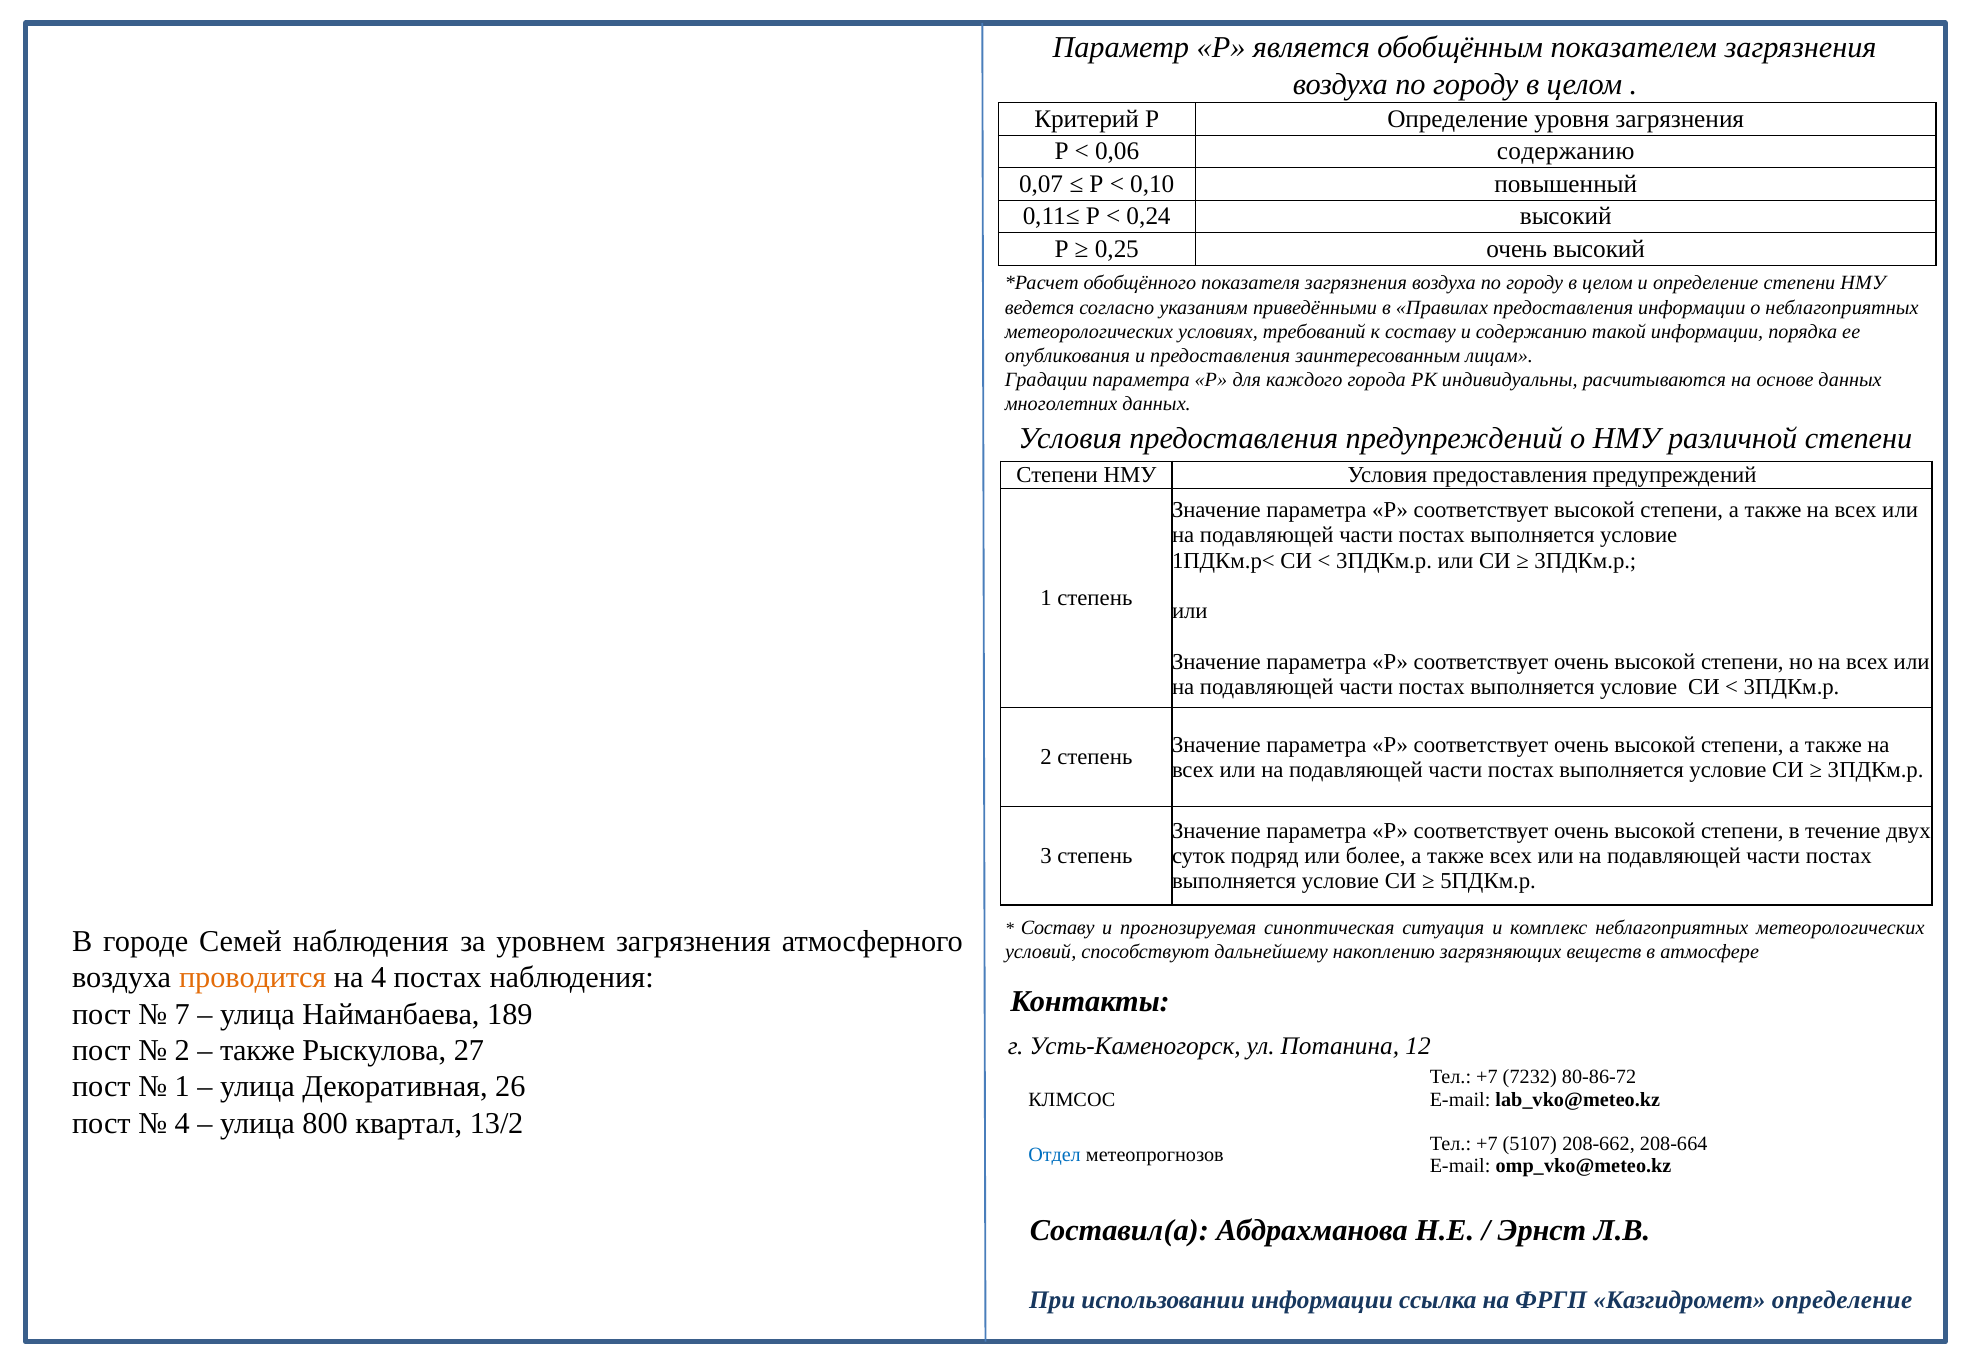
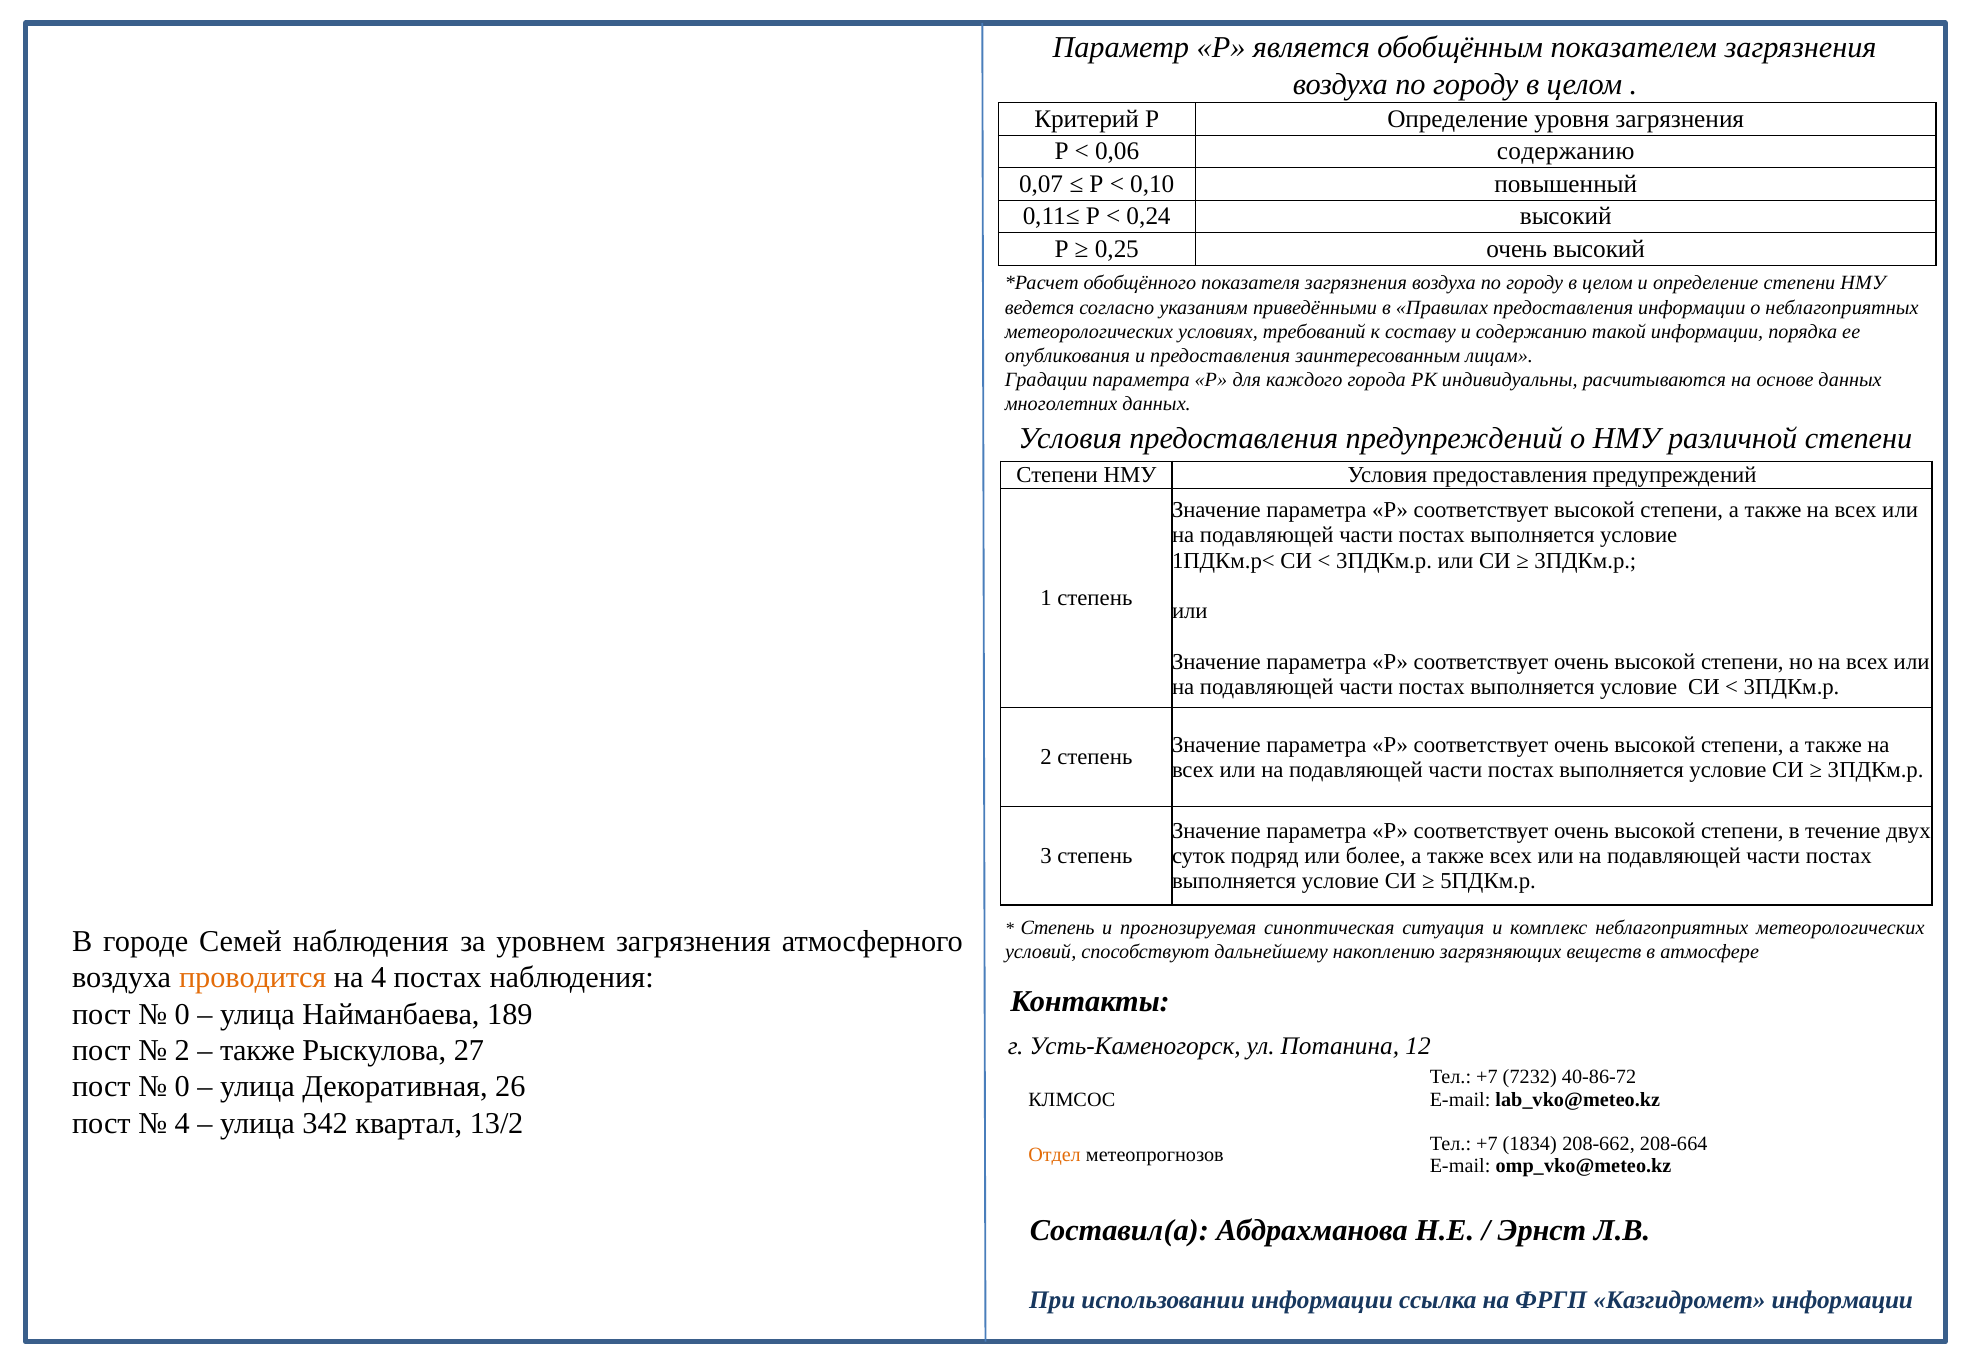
Составу: Составу -> Степень (1058, 927)
7: 7 -> 0 (182, 1014)
80-86-72: 80-86-72 -> 40-86-72 (1599, 1077)
1: 1 -> 0 (182, 1087)
800: 800 -> 342 (325, 1123)
5107: 5107 -> 1834 (1530, 1143)
Отдел colour: blue -> orange (1055, 1155)
Казгидромет определение: определение -> информации (1842, 1299)
